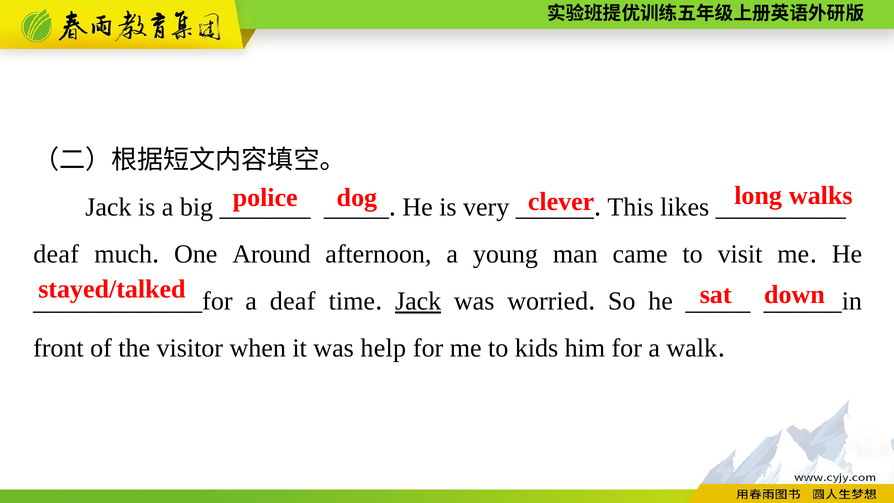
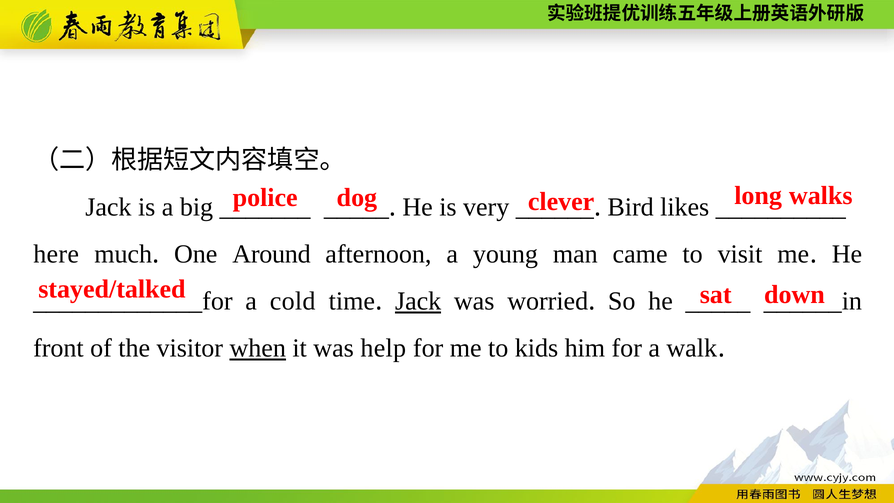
This: This -> Bird (631, 207)
deaf: deaf -> here (56, 254)
a deaf: deaf -> cold (293, 301)
when underline: none -> present (258, 348)
